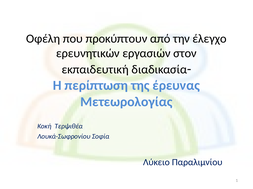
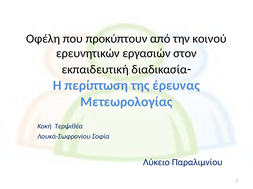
έλεγχο: έλεγχο -> κοινού (210, 39)
